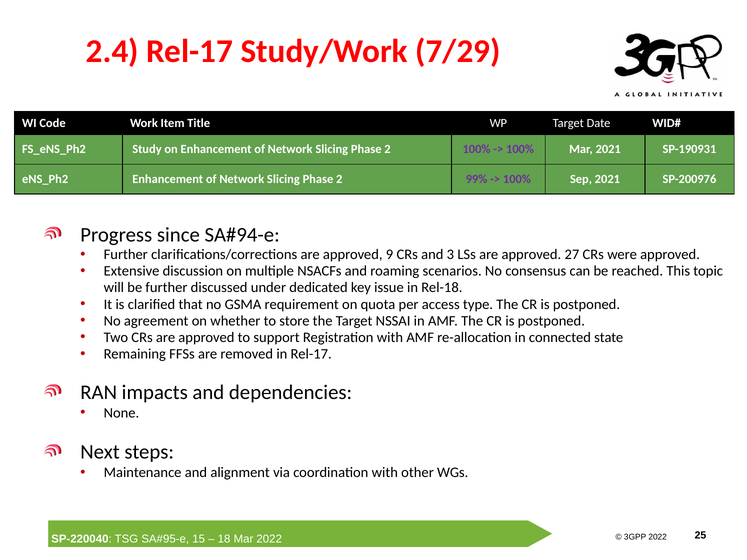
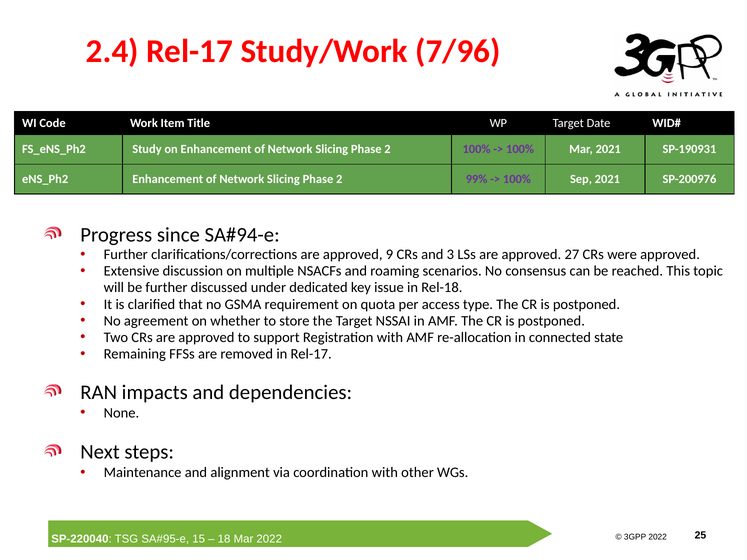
7/29: 7/29 -> 7/96 (458, 51)
